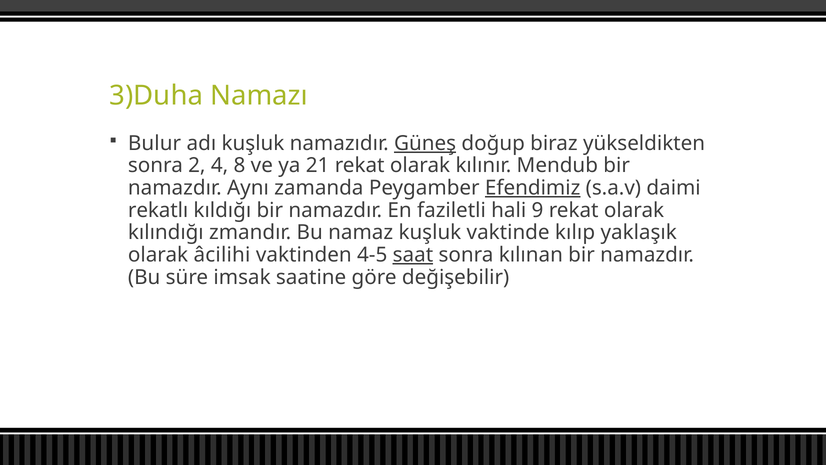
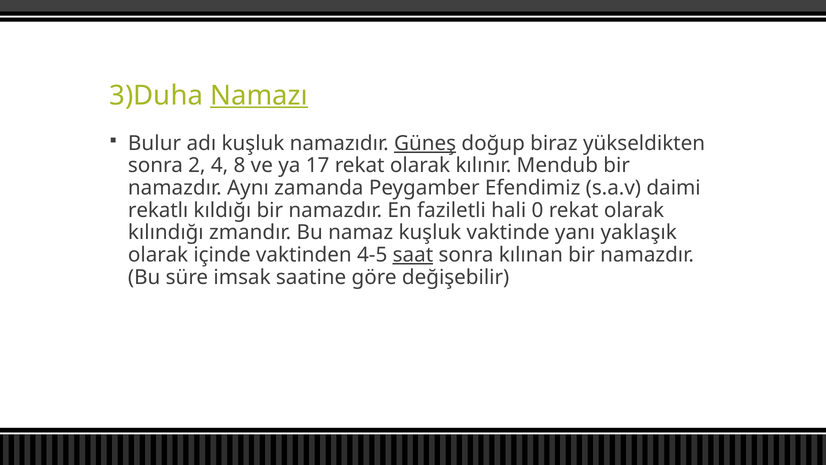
Namazı underline: none -> present (259, 95)
21: 21 -> 17 (318, 166)
Efendimiz underline: present -> none (533, 188)
9: 9 -> 0 (537, 210)
kılıp: kılıp -> yanı (575, 232)
âcilihi: âcilihi -> içinde (222, 255)
